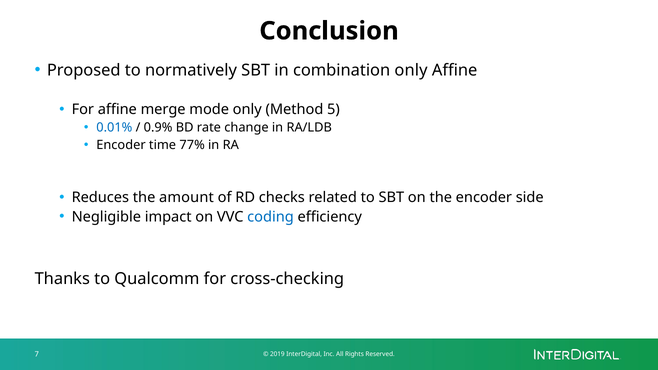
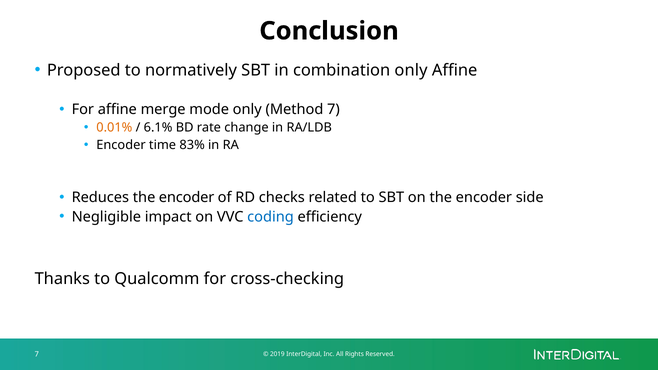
Method 5: 5 -> 7 (333, 109)
0.01% colour: blue -> orange (114, 128)
0.9%: 0.9% -> 6.1% (158, 128)
77%: 77% -> 83% (192, 145)
Reduces the amount: amount -> encoder (187, 198)
